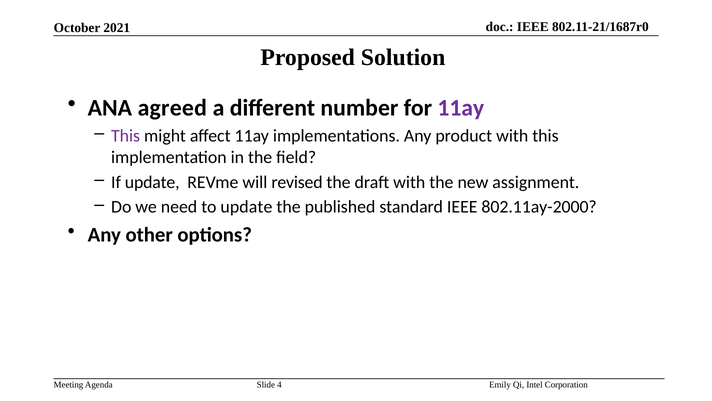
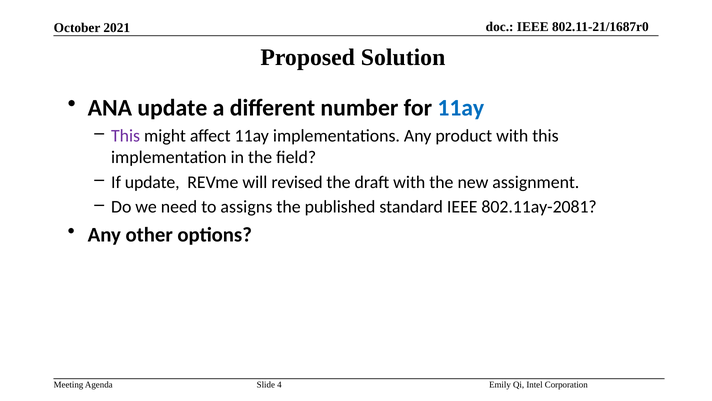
ANA agreed: agreed -> update (172, 108)
11ay colour: purple -> blue (461, 108)
to update: update -> assigns (246, 207)
802.11ay-2000: 802.11ay-2000 -> 802.11ay-2081 (539, 207)
